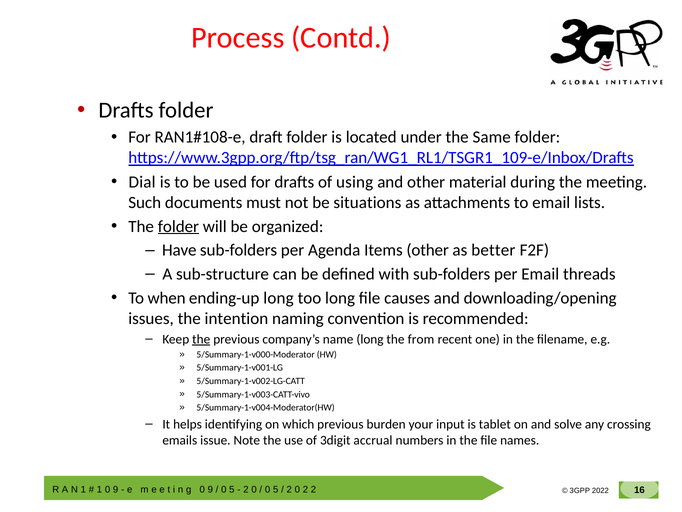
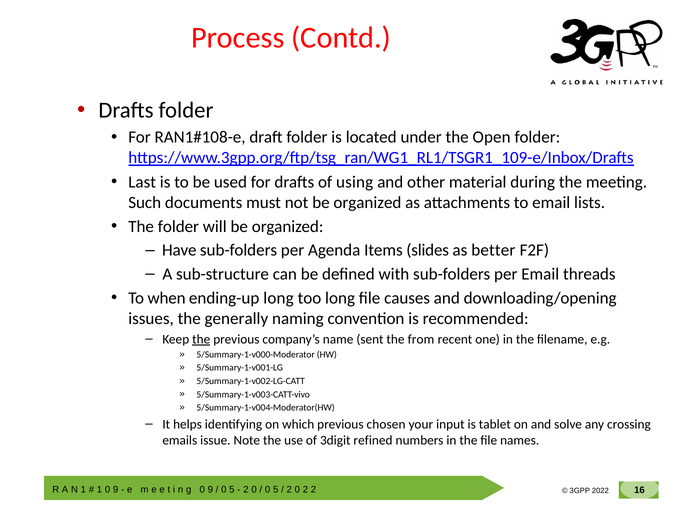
Same: Same -> Open (492, 137)
Dial: Dial -> Last (142, 182)
not be situations: situations -> organized (367, 202)
folder underline: present -> none (178, 226)
Items other: other -> slides (428, 250)
intention: intention -> generally (236, 318)
name long: long -> sent (370, 339)
burden: burden -> chosen (386, 424)
accrual: accrual -> refined (373, 440)
